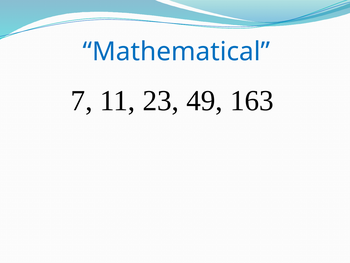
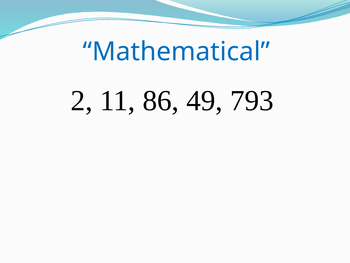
7: 7 -> 2 (82, 100)
23: 23 -> 86 (161, 100)
163: 163 -> 793 (252, 100)
